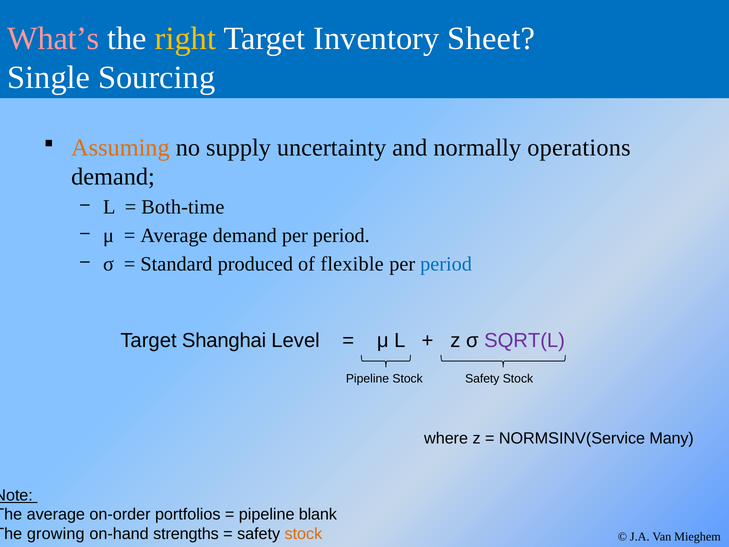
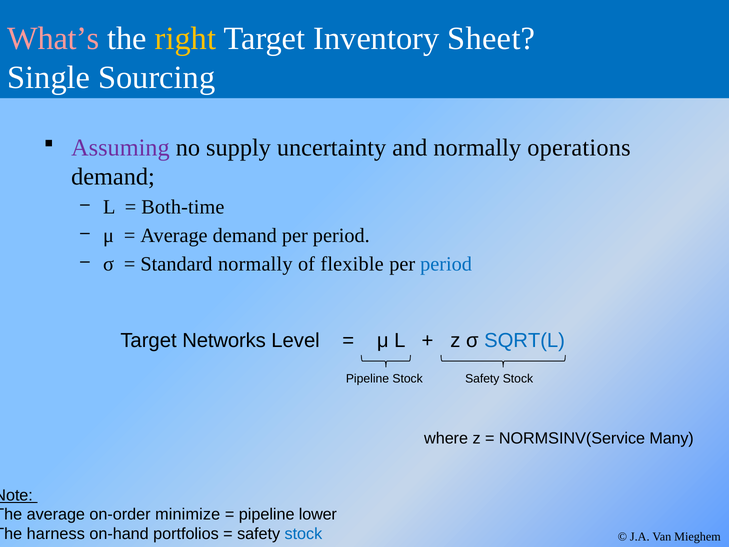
Assuming colour: orange -> purple (120, 148)
Standard produced: produced -> normally (255, 264)
Shanghai: Shanghai -> Networks (224, 340)
SQRT(L colour: purple -> blue (525, 340)
portfolios: portfolios -> minimize (188, 514)
blank: blank -> lower (318, 514)
growing: growing -> harness (56, 534)
strengths: strengths -> portfolios (186, 534)
stock colour: orange -> blue (303, 534)
